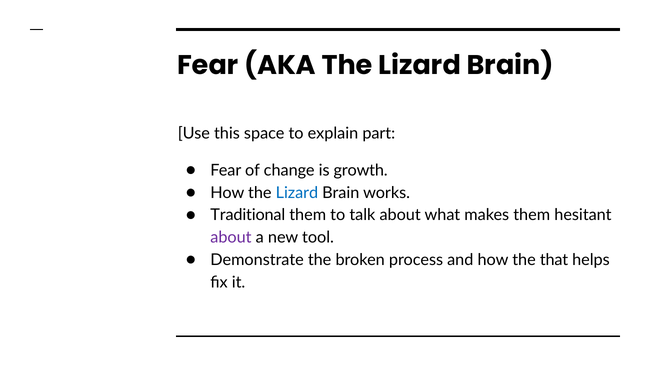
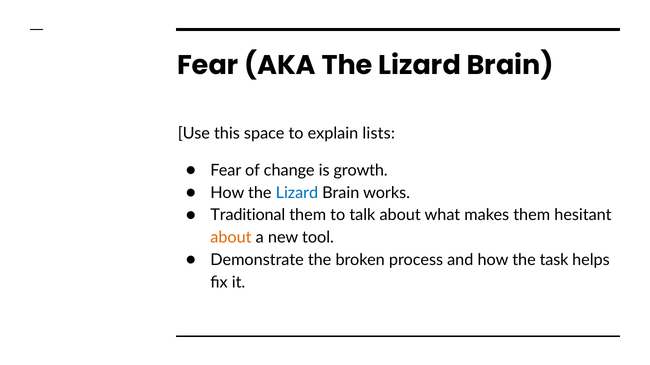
part: part -> lists (379, 134)
about colour: purple -> orange (231, 238)
that: that -> task (554, 260)
